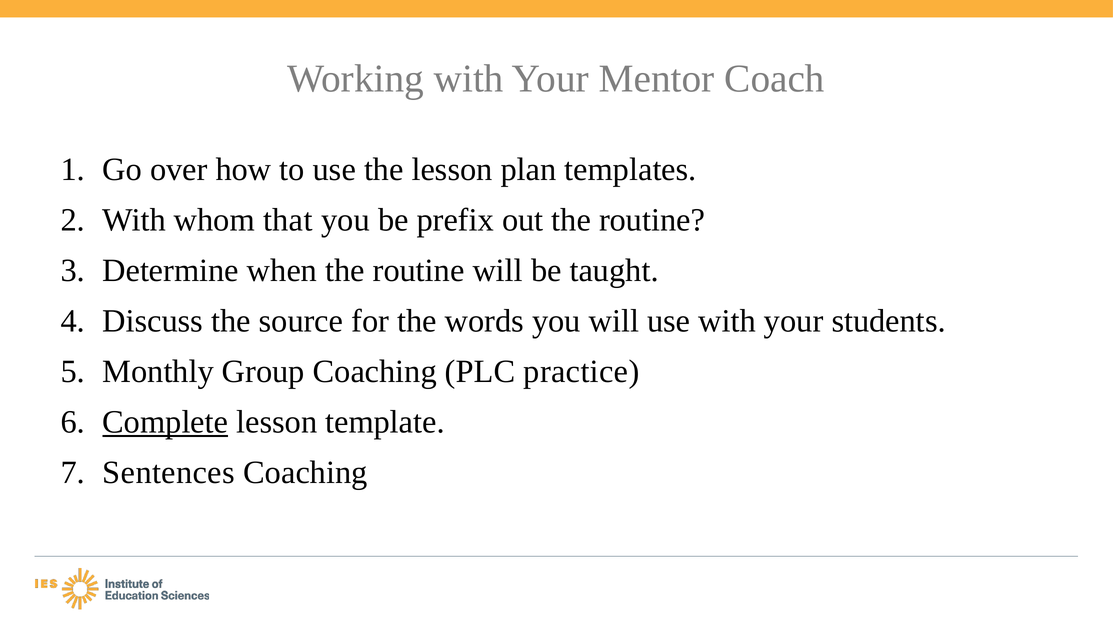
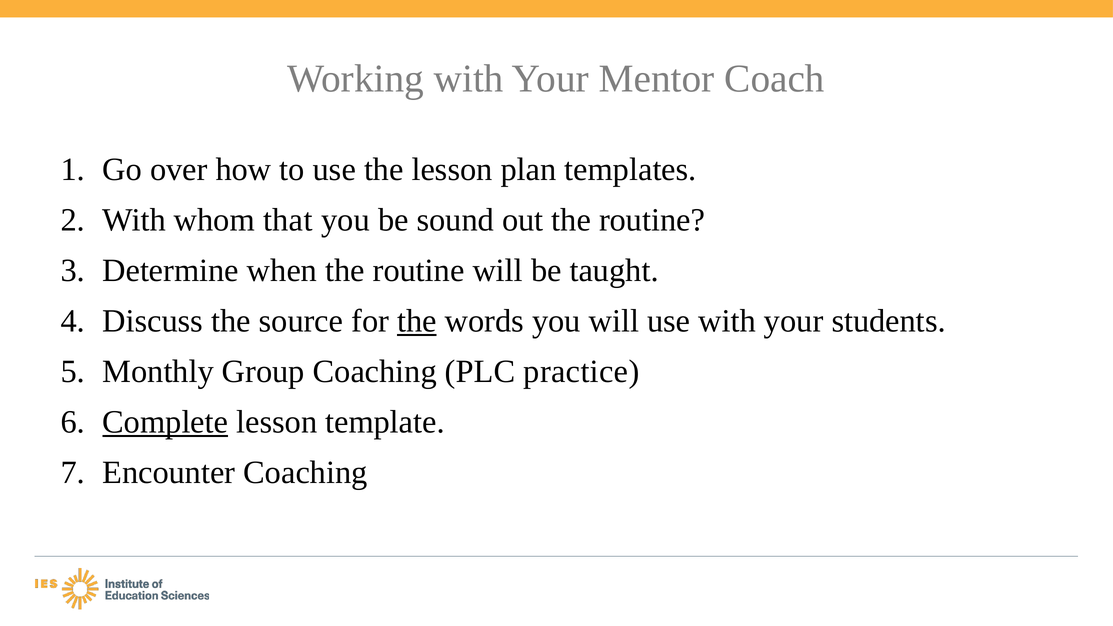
prefix: prefix -> sound (455, 220)
the underline: none -> present (417, 321)
Sentences: Sentences -> Encounter (169, 473)
